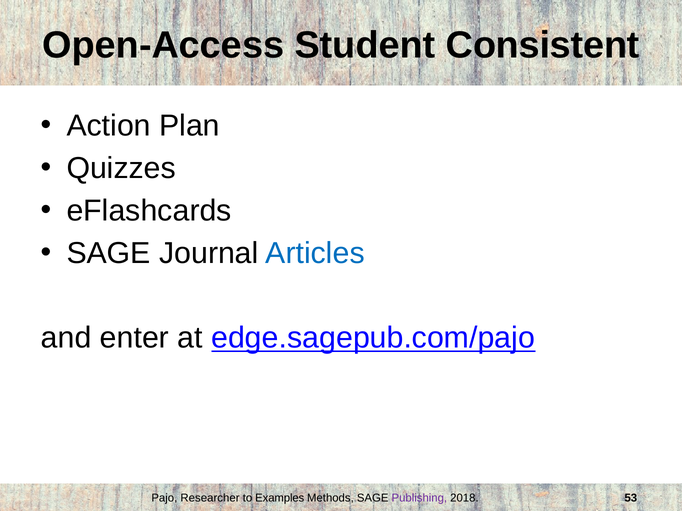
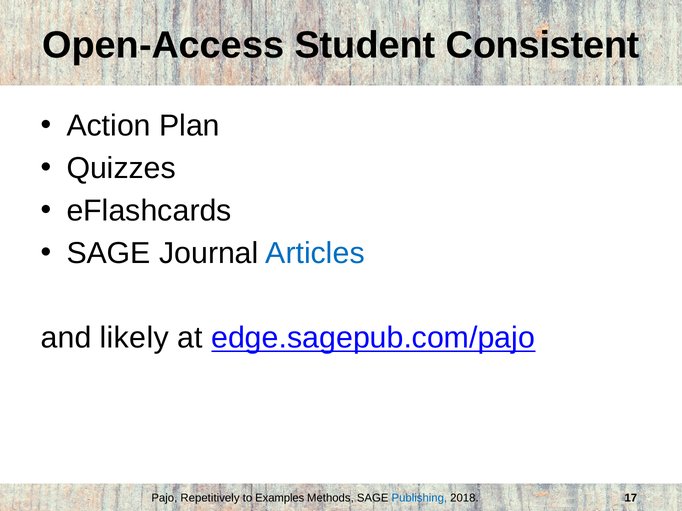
enter: enter -> likely (134, 338)
Researcher: Researcher -> Repetitively (210, 499)
Publishing colour: purple -> blue (419, 499)
53: 53 -> 17 (631, 499)
